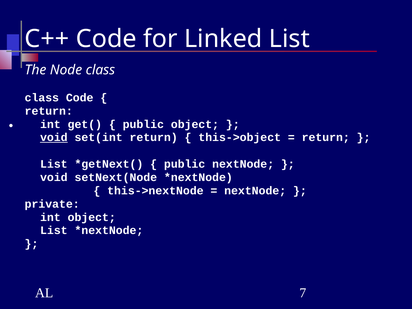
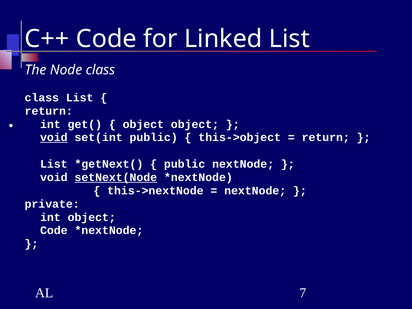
class Code: Code -> List (80, 98)
public: public -> object (143, 124)
set(int return: return -> public (154, 138)
setNext(Node underline: none -> present (116, 177)
List: List -> Code (54, 231)
